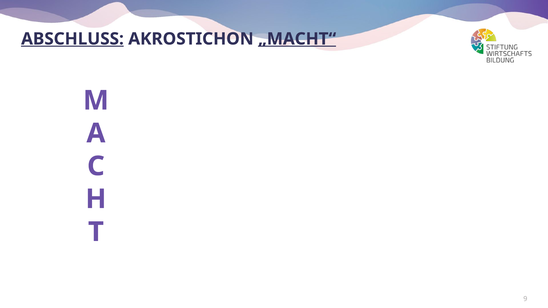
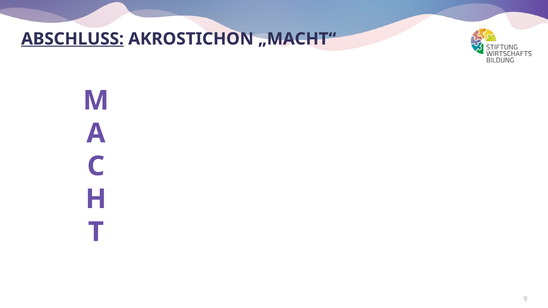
„MACHT“ underline: present -> none (297, 39)
